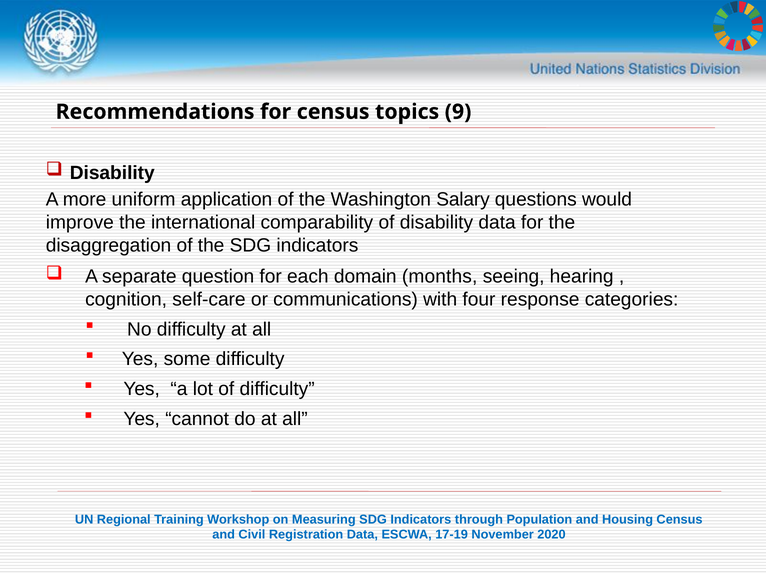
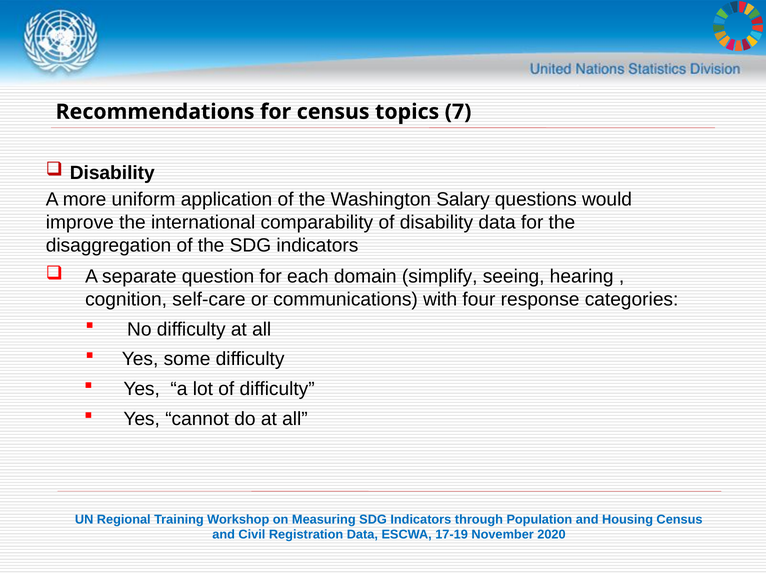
9: 9 -> 7 (458, 112)
months: months -> simplify (440, 277)
